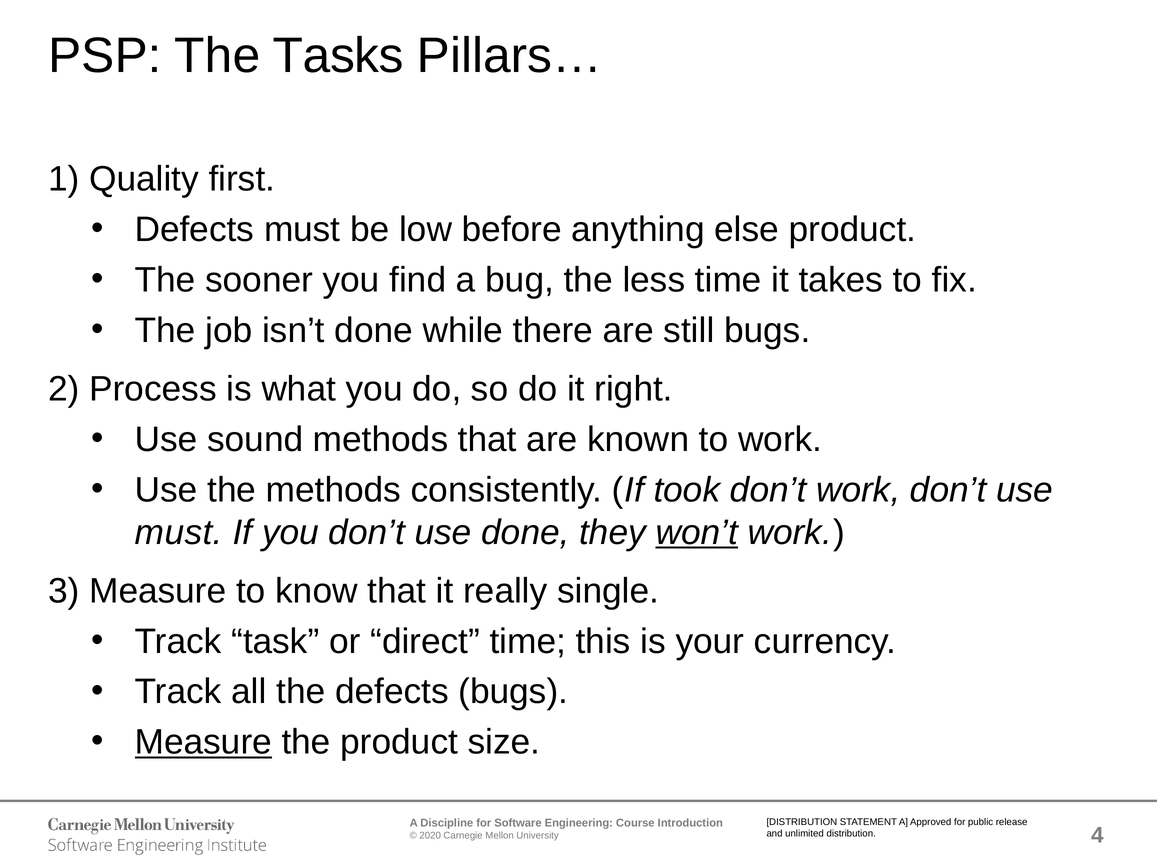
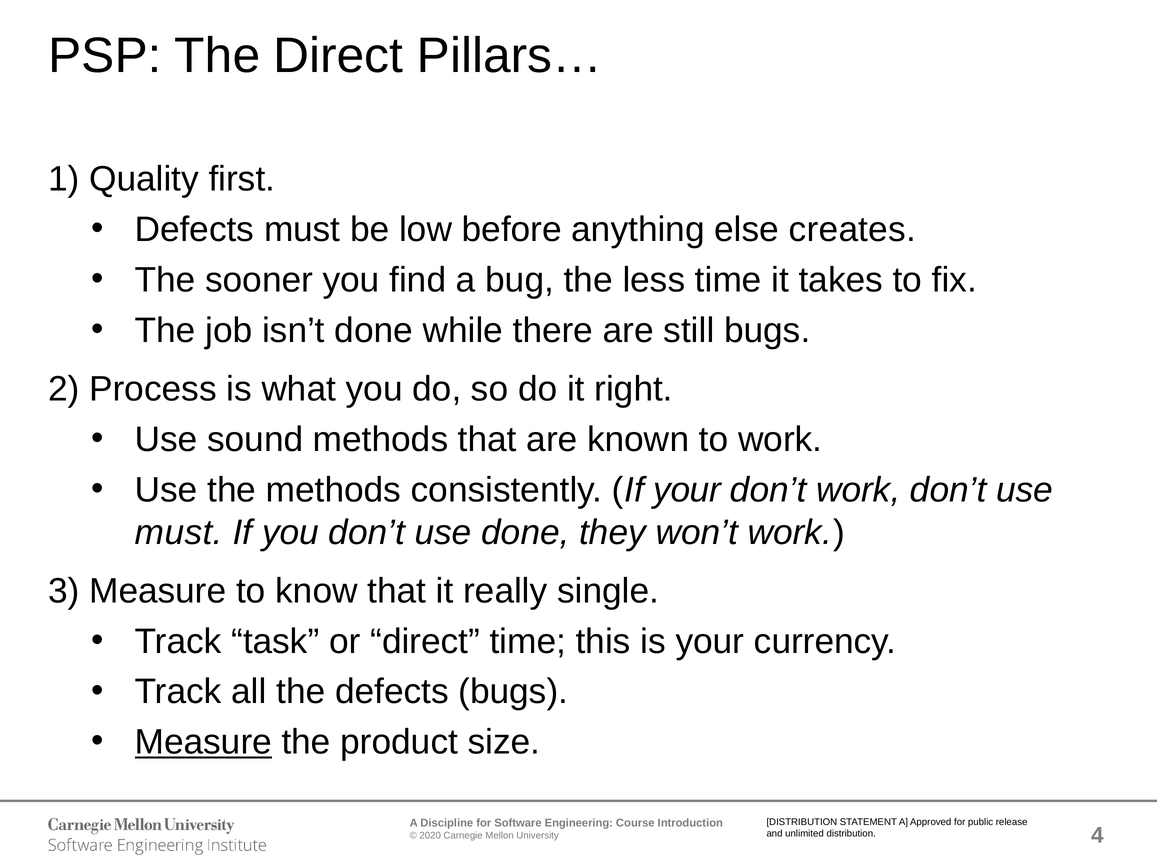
The Tasks: Tasks -> Direct (338, 56)
else product: product -> creates (852, 230)
If took: took -> your (687, 490)
won’t underline: present -> none (697, 532)
